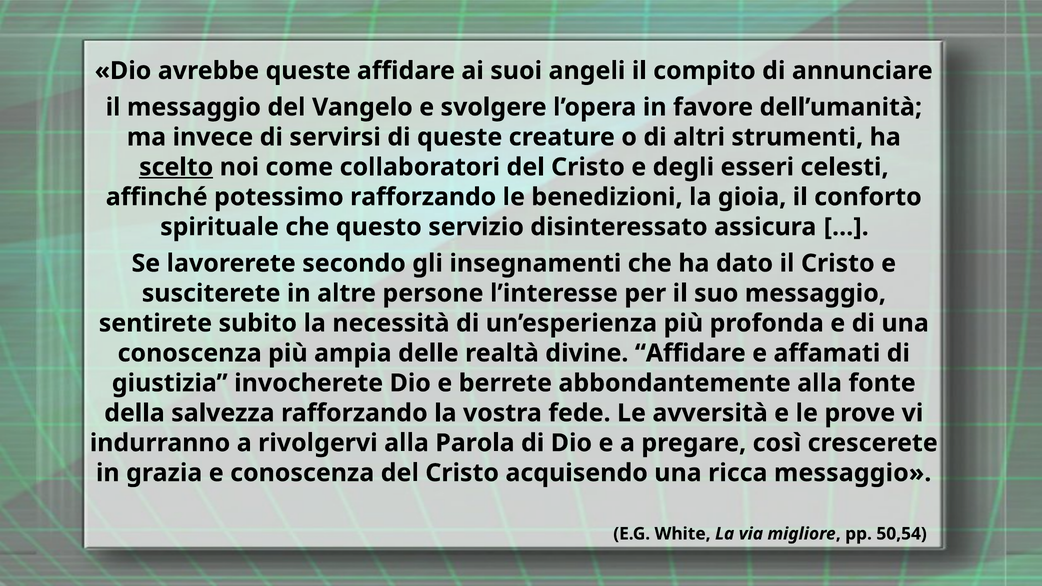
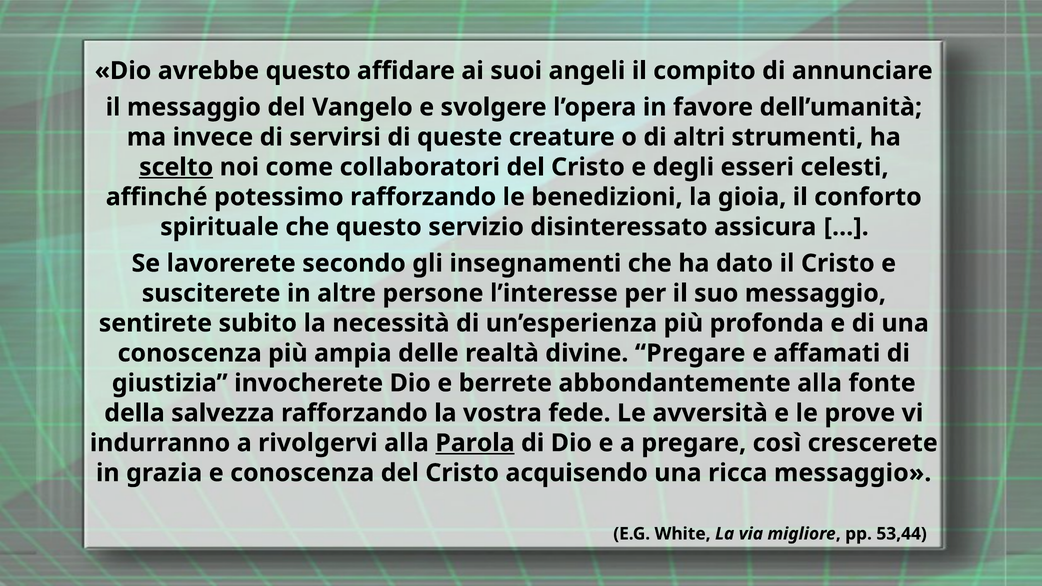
avrebbe queste: queste -> questo (308, 71)
divine Affidare: Affidare -> Pregare (690, 353)
Parola underline: none -> present (475, 443)
50,54: 50,54 -> 53,44 (902, 534)
